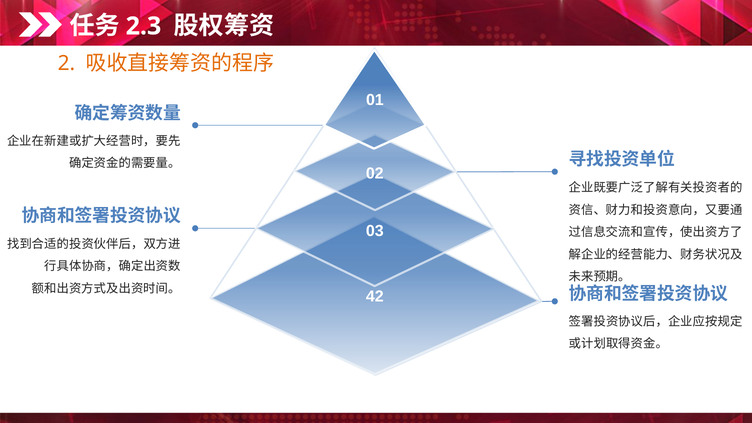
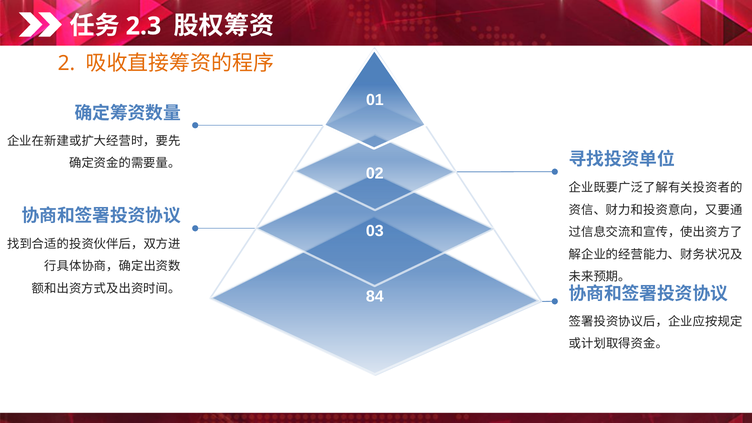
42: 42 -> 84 (375, 296)
